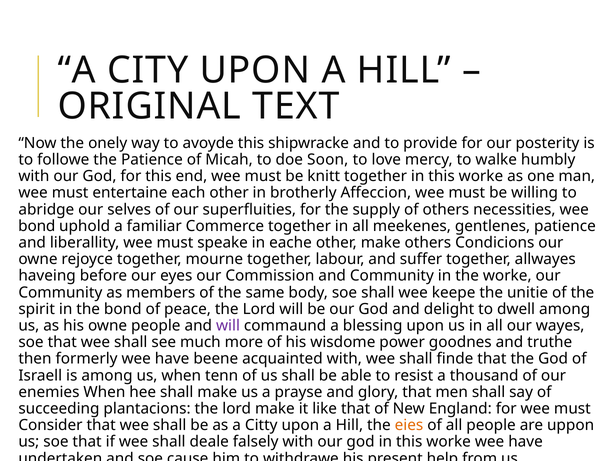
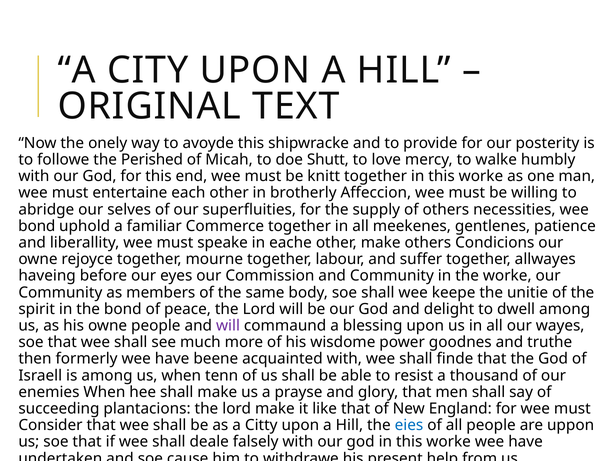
the Patience: Patience -> Perished (152, 160)
Soon: Soon -> Shutt (328, 160)
eies colour: orange -> blue (409, 425)
